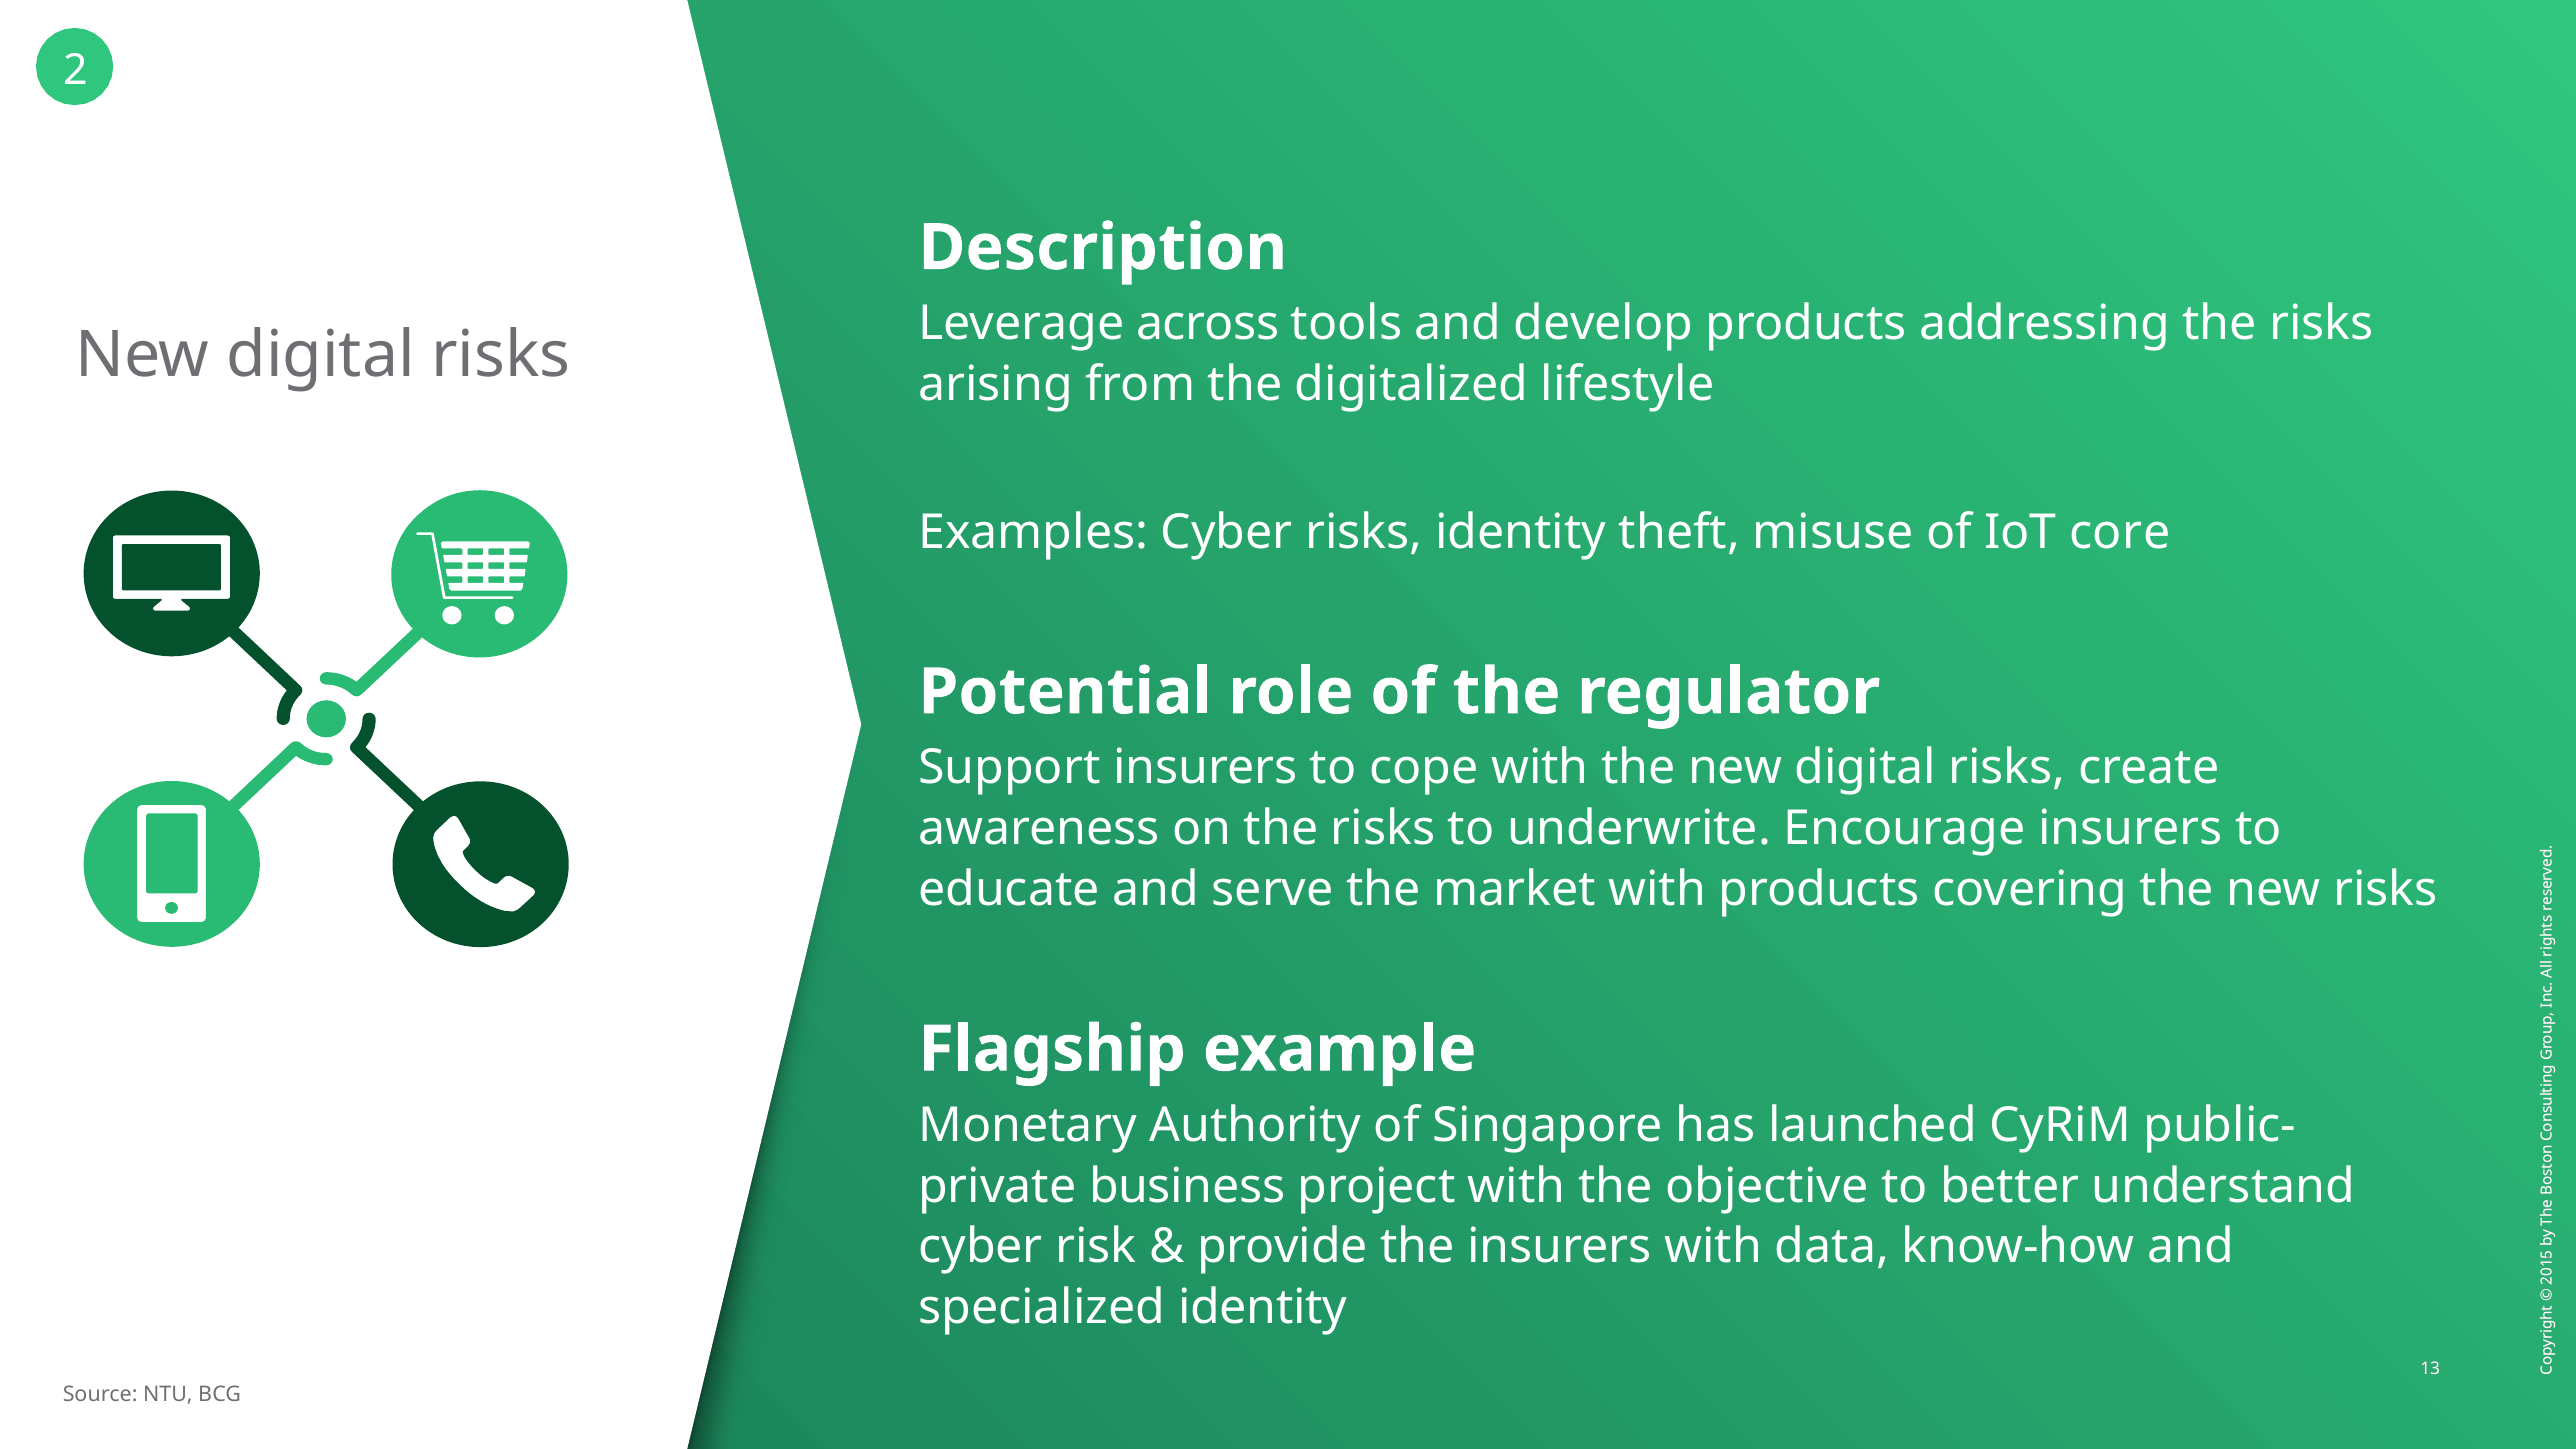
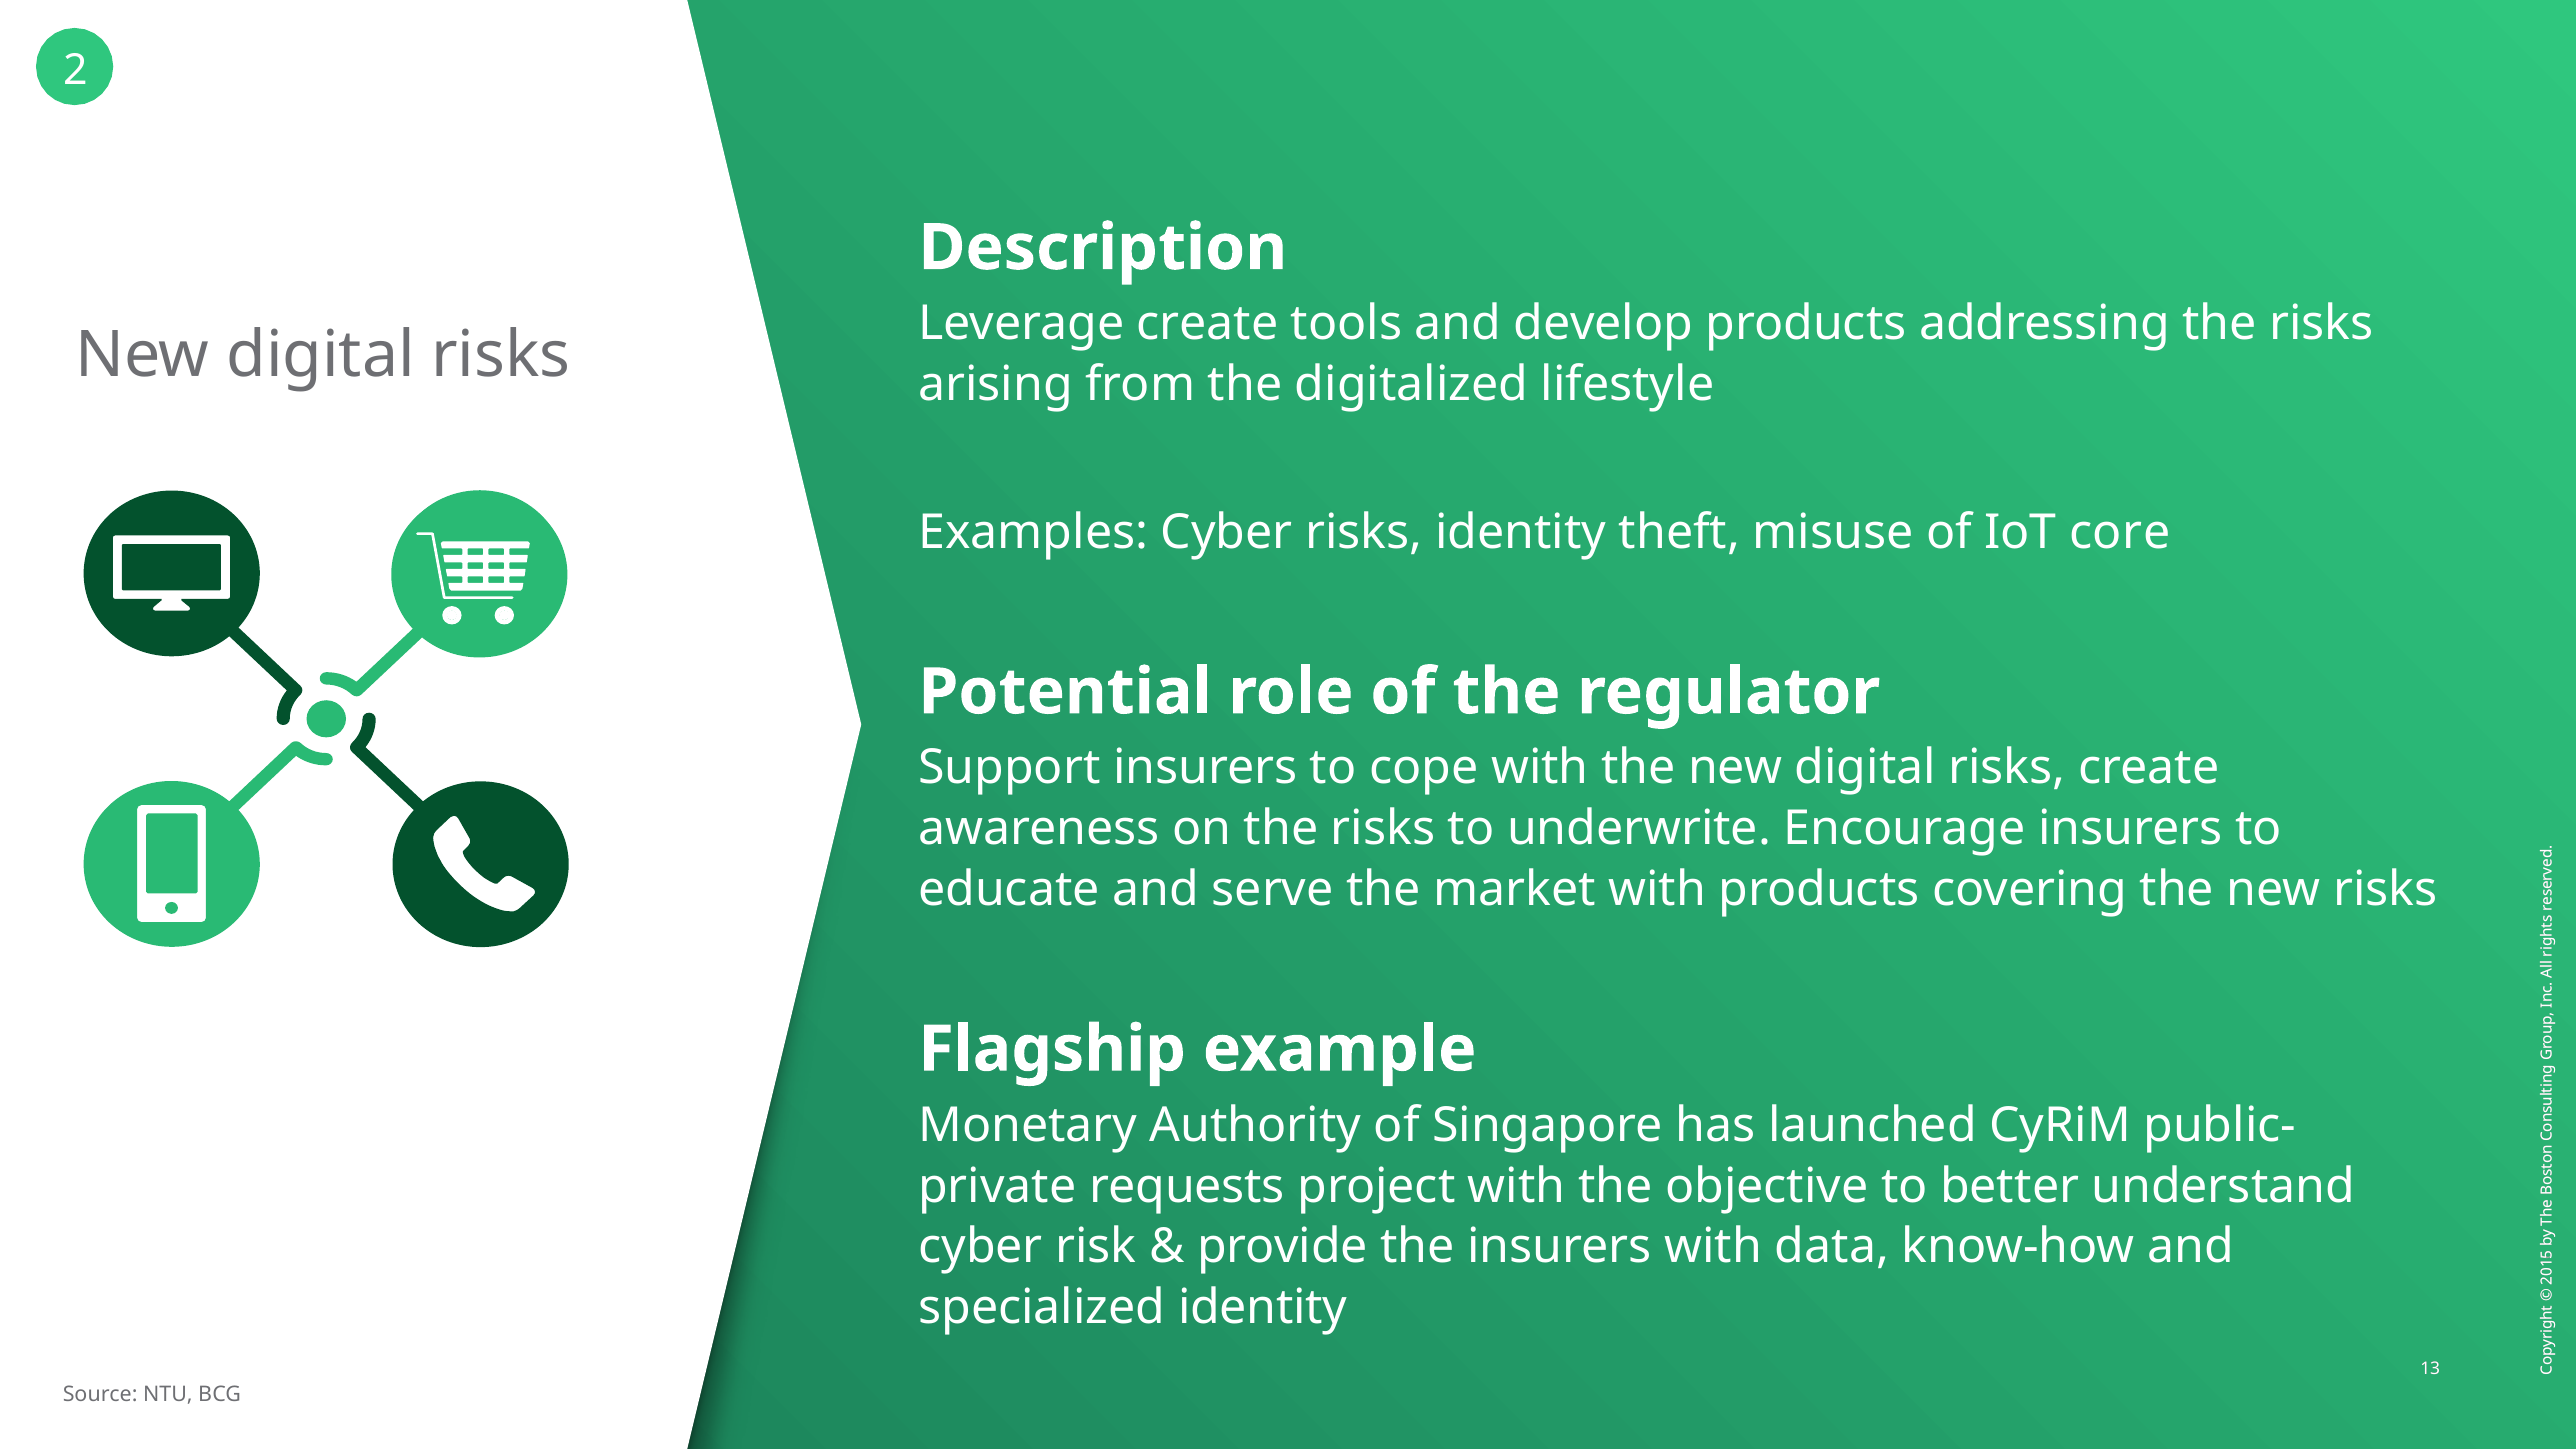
Leverage across: across -> create (1208, 324)
business: business -> requests (1187, 1186)
